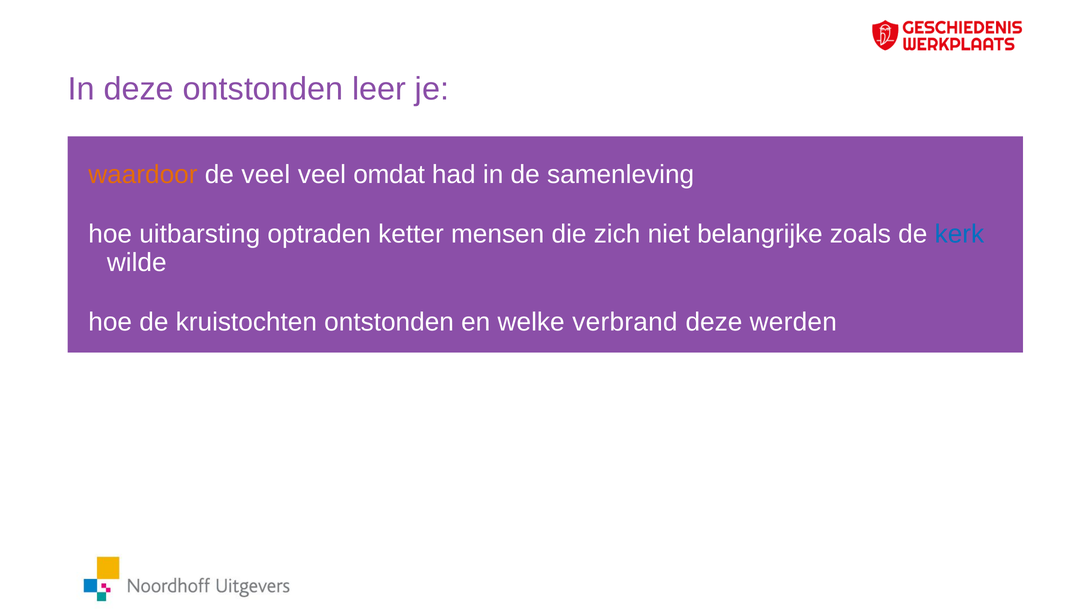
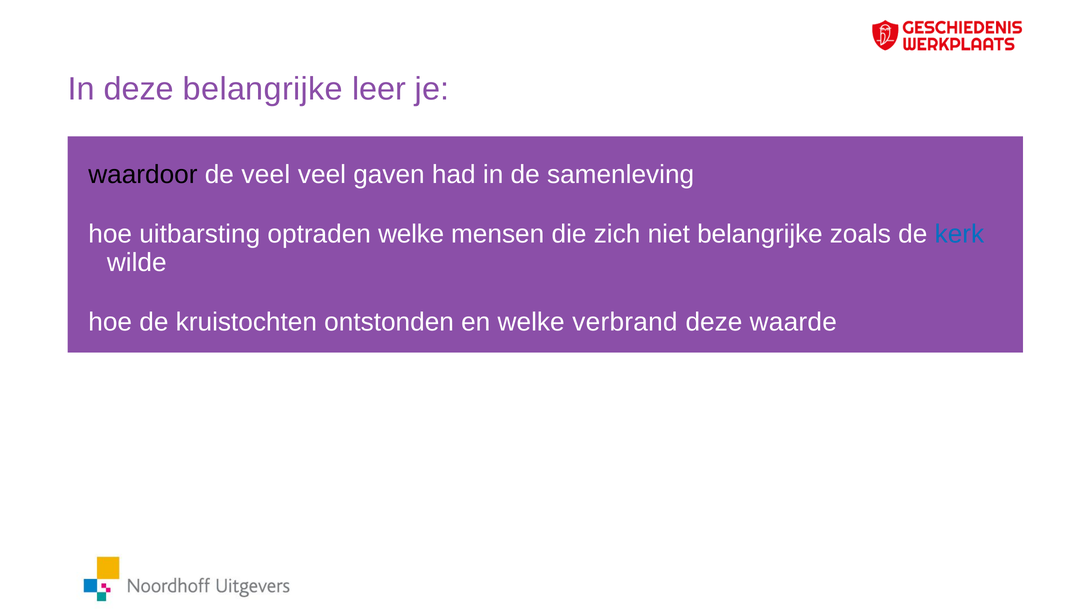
deze ontstonden: ontstonden -> belangrijke (263, 89)
waardoor colour: orange -> black (143, 175)
omdat: omdat -> gaven (389, 175)
optraden ketter: ketter -> welke (411, 234)
werden: werden -> waarde (793, 322)
